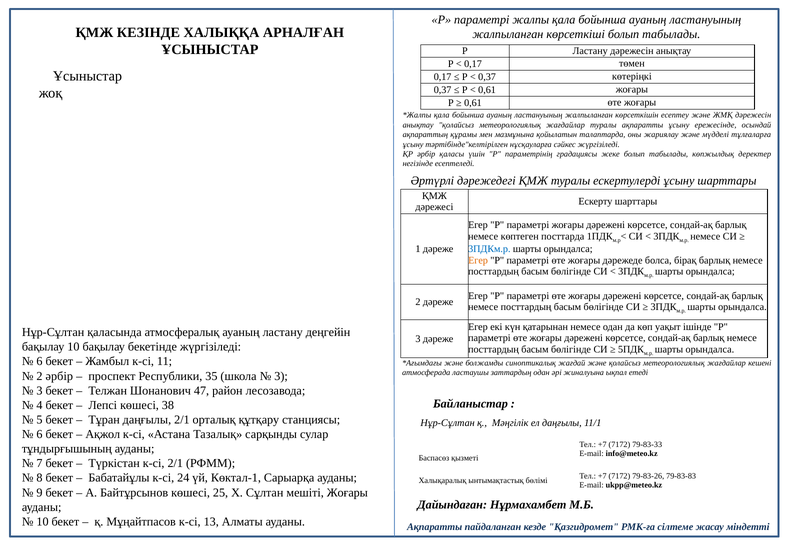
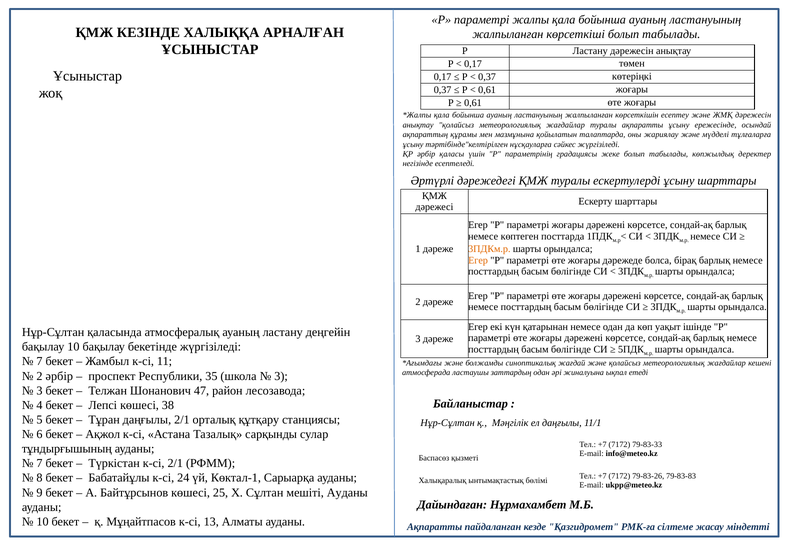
3ПДКм.р colour: blue -> orange (489, 249)
6: 6 -> 7 (40, 362)
мешіті Жоғары: Жоғары -> Ауданы (347, 493)
